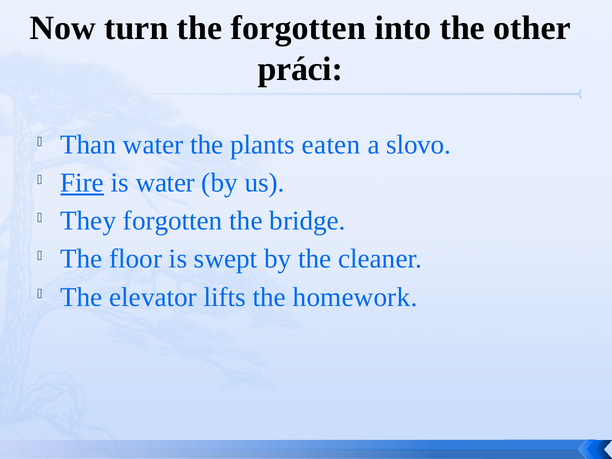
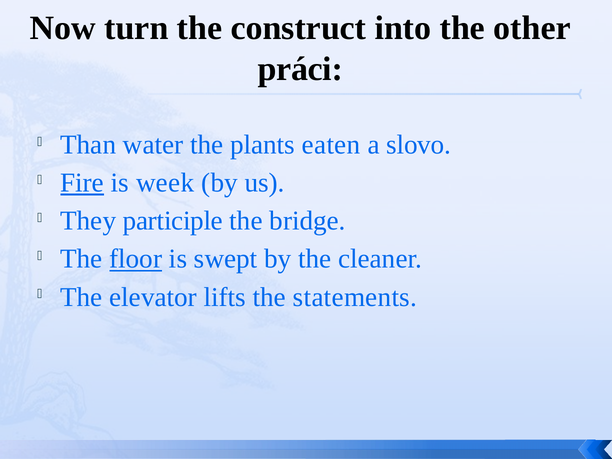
the forgotten: forgotten -> construct (298, 28)
is water: water -> week (165, 183)
They forgotten: forgotten -> participle (173, 221)
floor underline: none -> present (136, 259)
homework: homework -> statements (355, 297)
